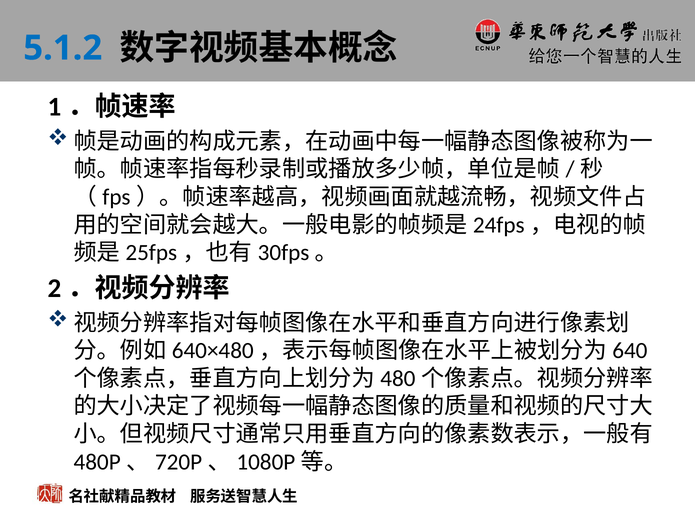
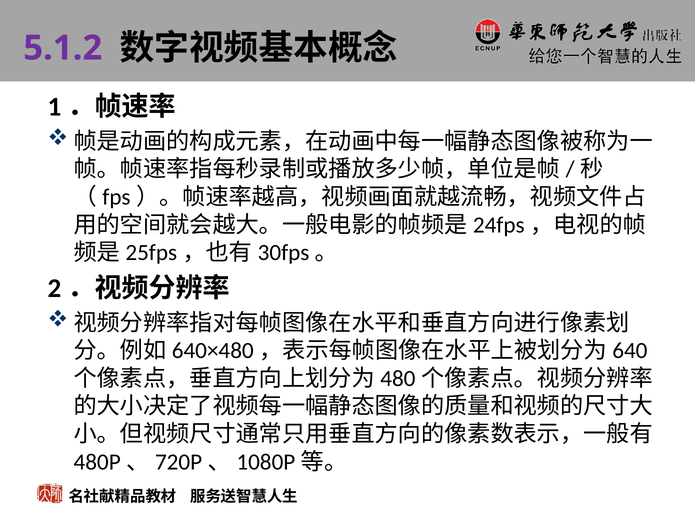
5.1.2 colour: blue -> purple (63, 48)
